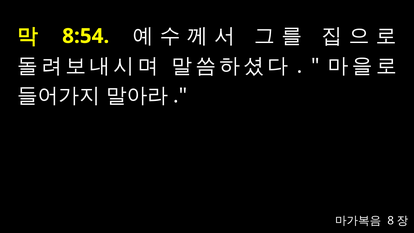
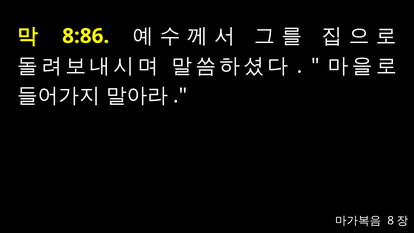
8:54: 8:54 -> 8:86 (86, 36)
